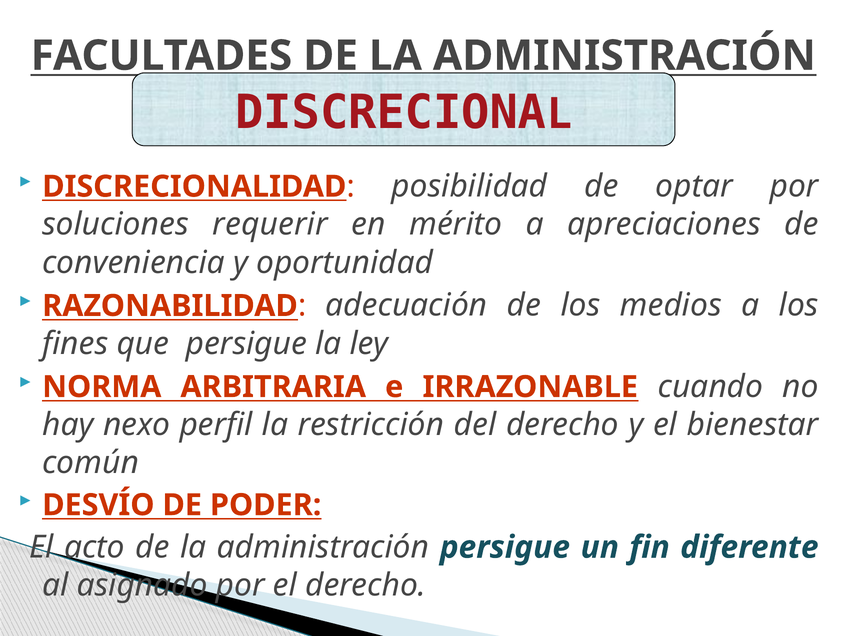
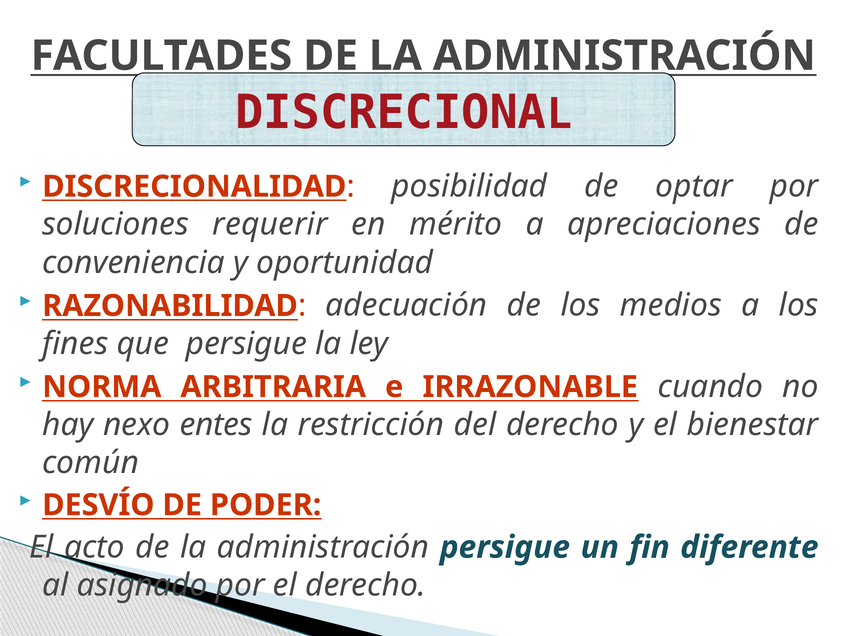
perfil: perfil -> entes (216, 424)
